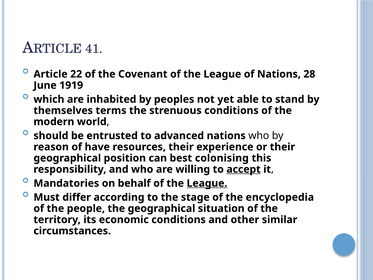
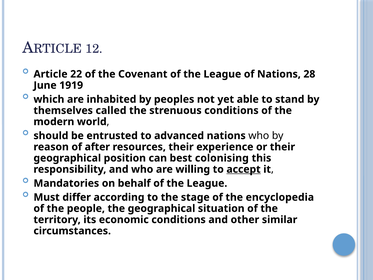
41: 41 -> 12 (94, 49)
terms: terms -> called (111, 110)
have: have -> after (97, 147)
League underline: present -> none (207, 183)
